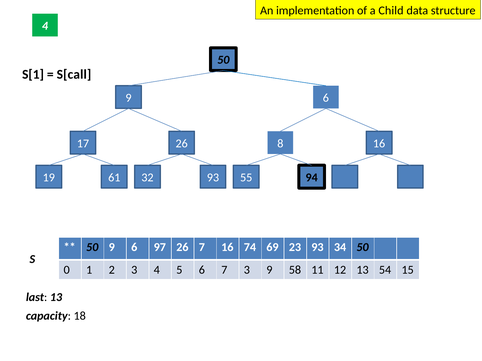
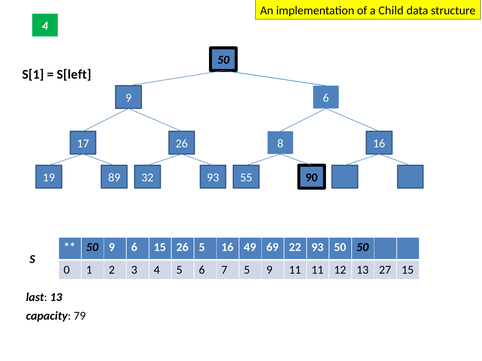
S[call: S[call -> S[left (74, 74)
61: 61 -> 89 (114, 178)
94: 94 -> 90 (312, 178)
6 97: 97 -> 15 (160, 248)
26 7: 7 -> 5 (202, 248)
74: 74 -> 49 (250, 248)
23: 23 -> 22 (295, 248)
93 34: 34 -> 50 (340, 248)
7 3: 3 -> 5 (247, 270)
9 58: 58 -> 11 (295, 270)
54: 54 -> 27 (385, 270)
18: 18 -> 79 (80, 316)
